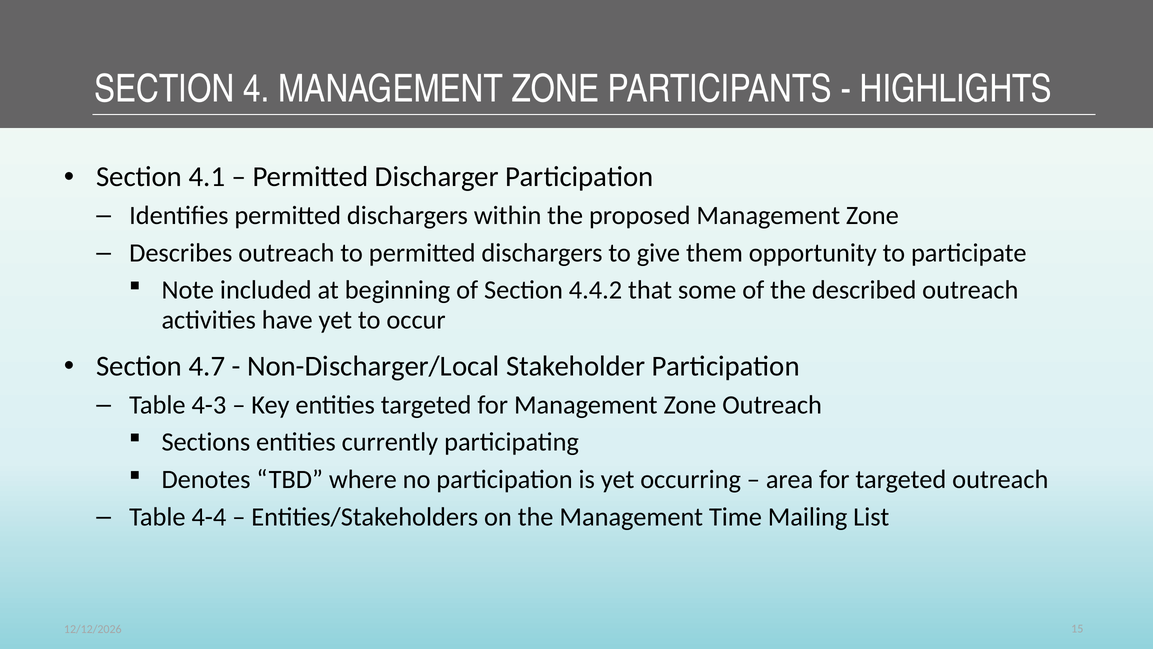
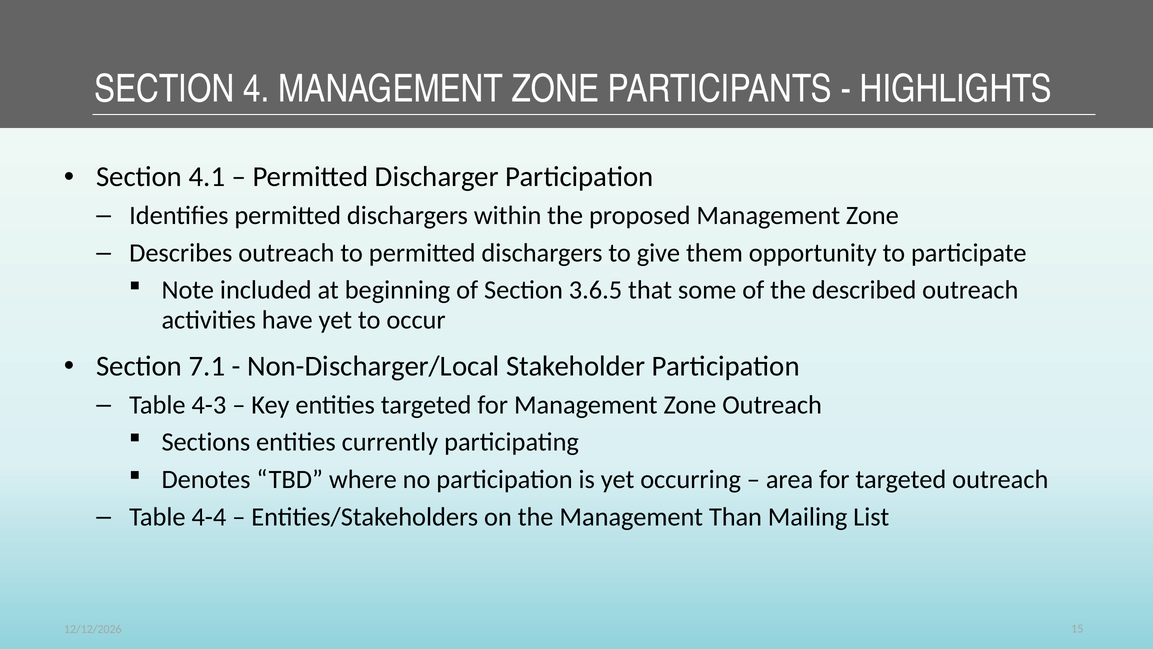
4.4.2: 4.4.2 -> 3.6.5 (595, 290)
4.7: 4.7 -> 7.1 (207, 366)
Time: Time -> Than (735, 517)
